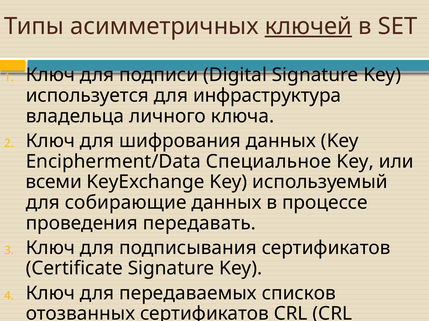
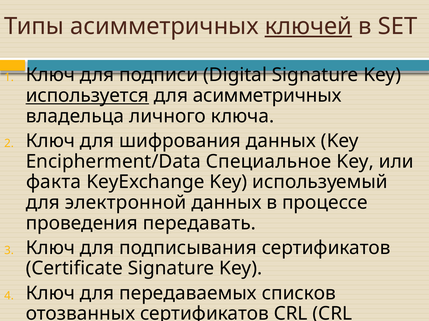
используется underline: none -> present (87, 96)
для инфраструктура: инфраструктура -> асимметричных (267, 96)
всеми: всеми -> факта (54, 182)
собирающие: собирающие -> электронной (126, 203)
